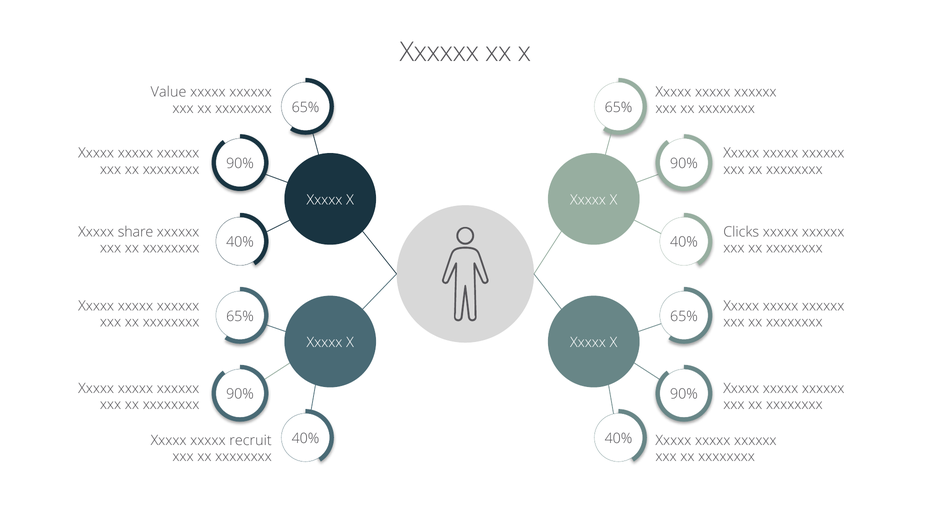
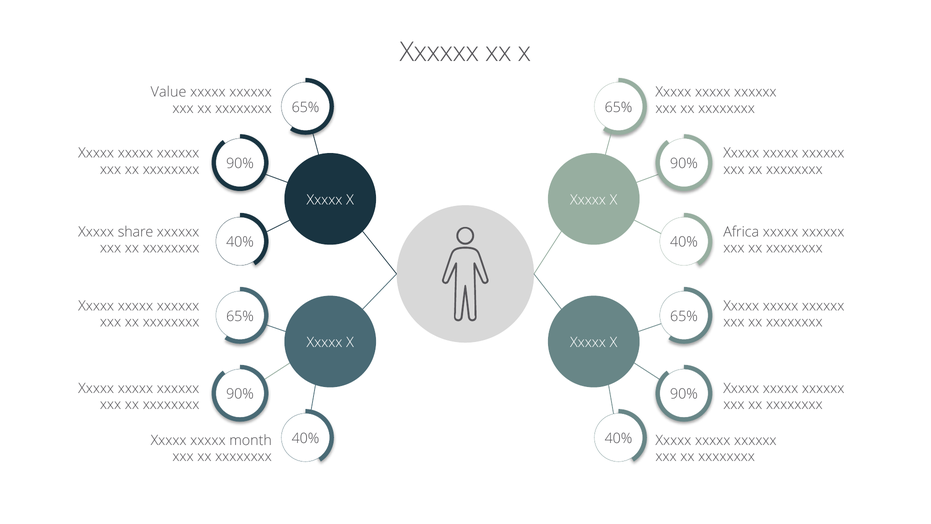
Clicks: Clicks -> Africa (741, 232)
recruit: recruit -> month (251, 440)
